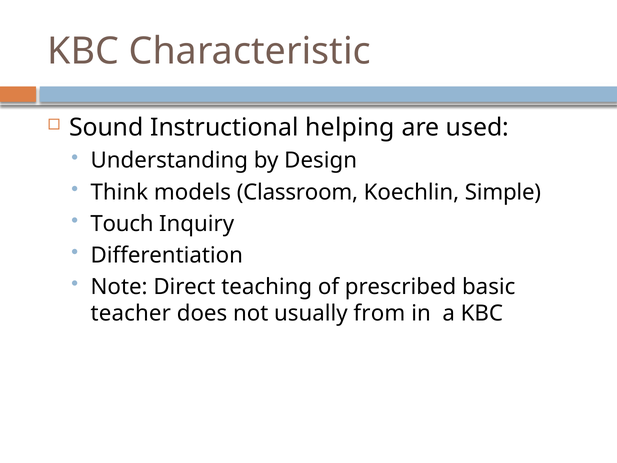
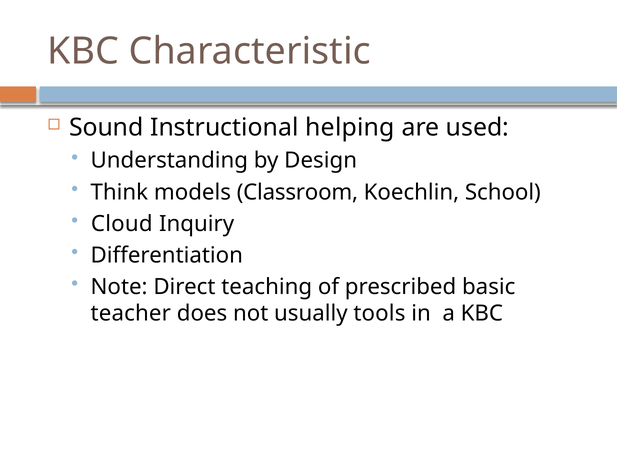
Simple: Simple -> School (503, 192)
Touch: Touch -> Cloud (122, 224)
from: from -> tools (379, 313)
